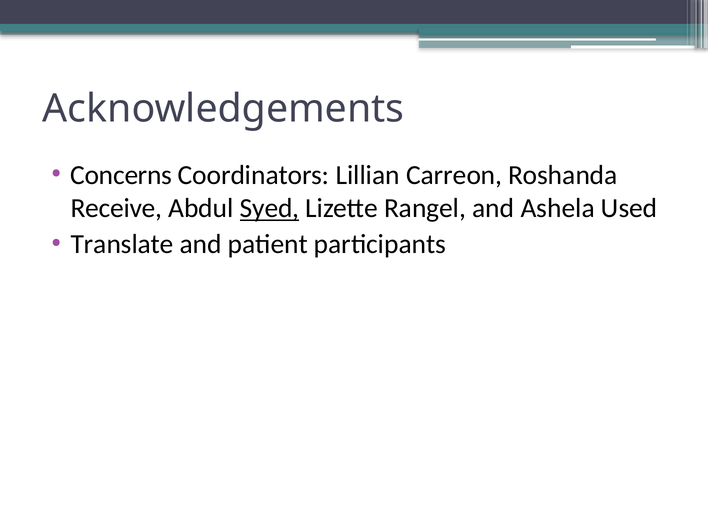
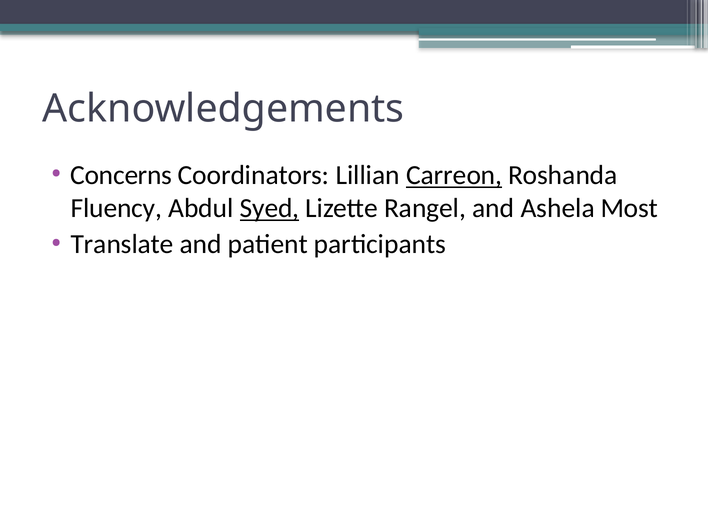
Carreon underline: none -> present (454, 175)
Receive: Receive -> Fluency (116, 208)
Used: Used -> Most (629, 208)
